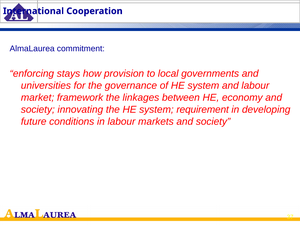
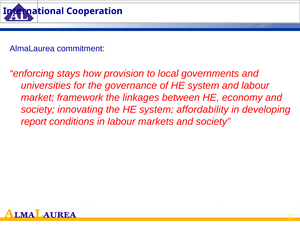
requirement: requirement -> affordability (203, 109)
future: future -> report (34, 121)
